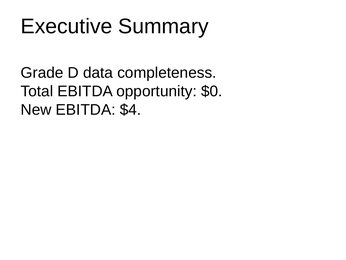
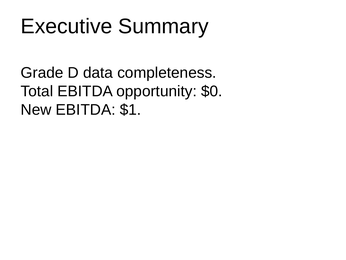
$4: $4 -> $1 (131, 109)
